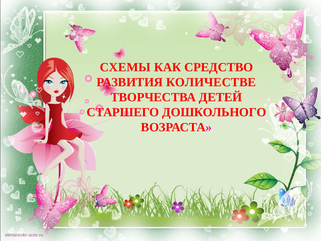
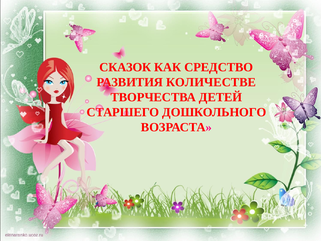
СХЕМЫ: СХЕМЫ -> СКАЗОК (125, 67)
